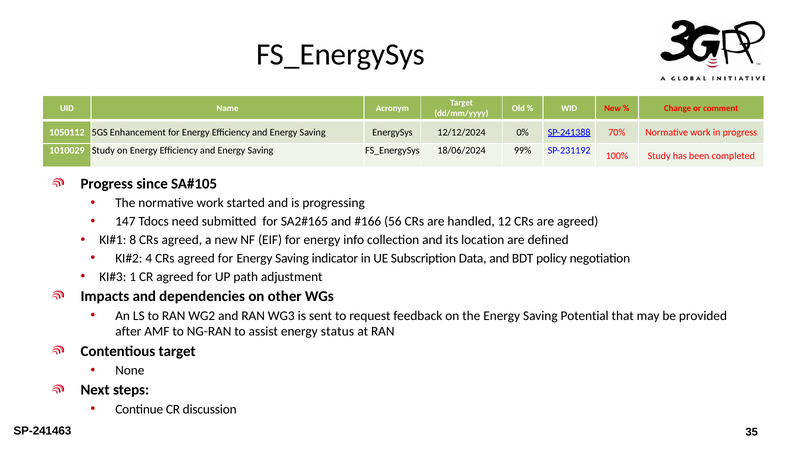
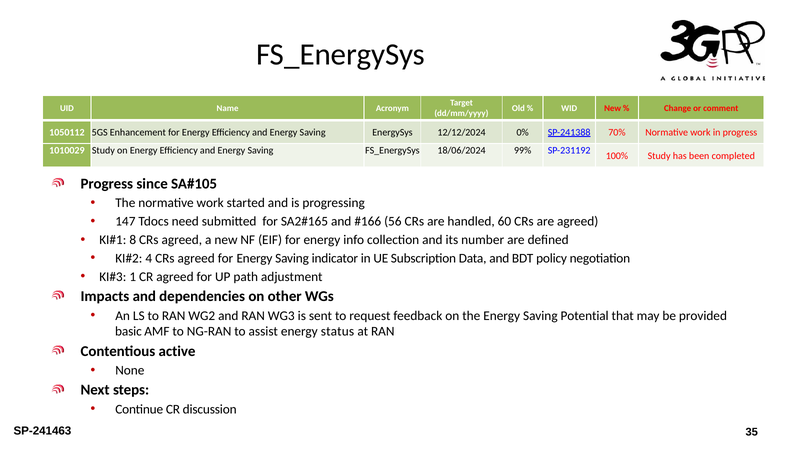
12: 12 -> 60 (504, 221)
location: location -> number (483, 240)
after: after -> basic (128, 331)
Contentious target: target -> active (177, 351)
